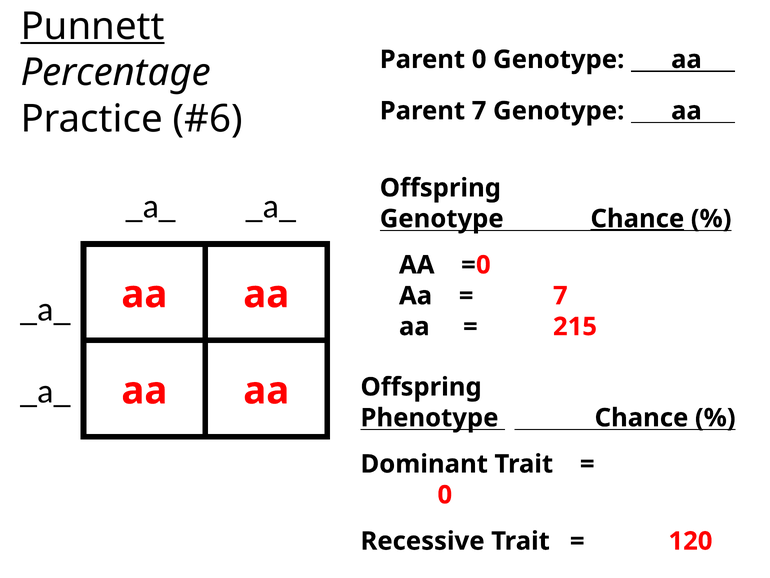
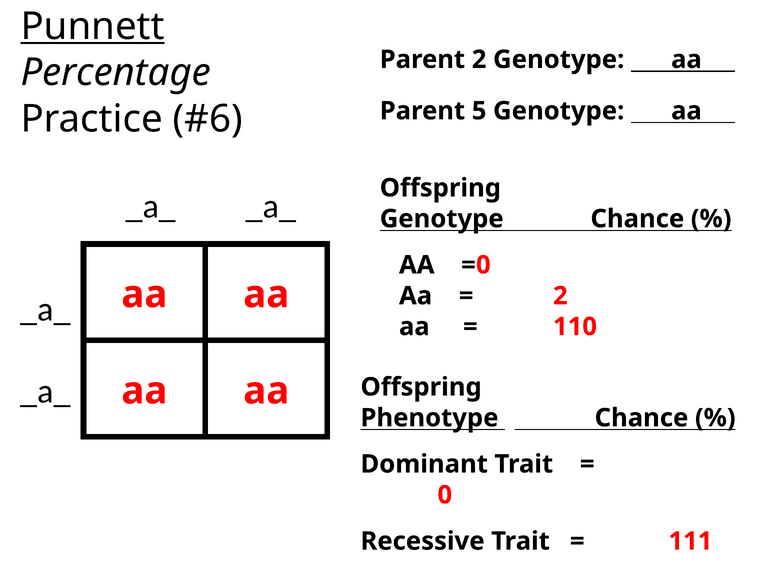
Parent 0: 0 -> 2 (479, 59)
Parent 7: 7 -> 5 (479, 111)
Chance underline: present -> none (637, 219)
7: 7 -> 2 (560, 296)
215: 215 -> 110 (575, 326)
120: 120 -> 111 (690, 541)
